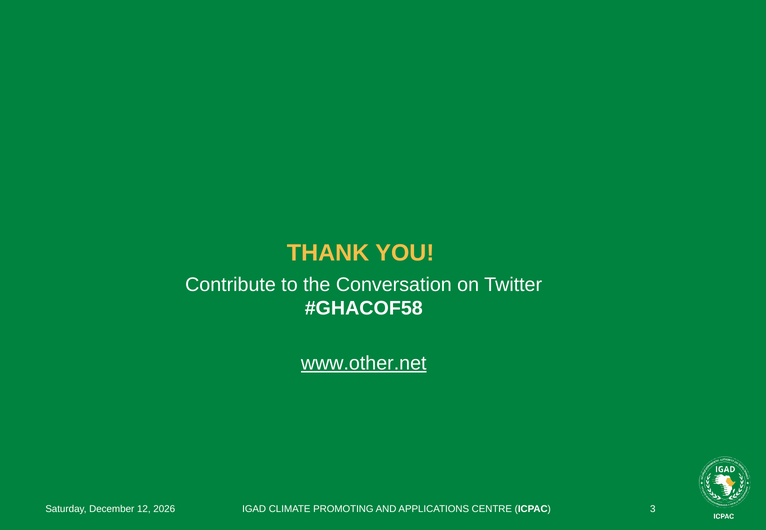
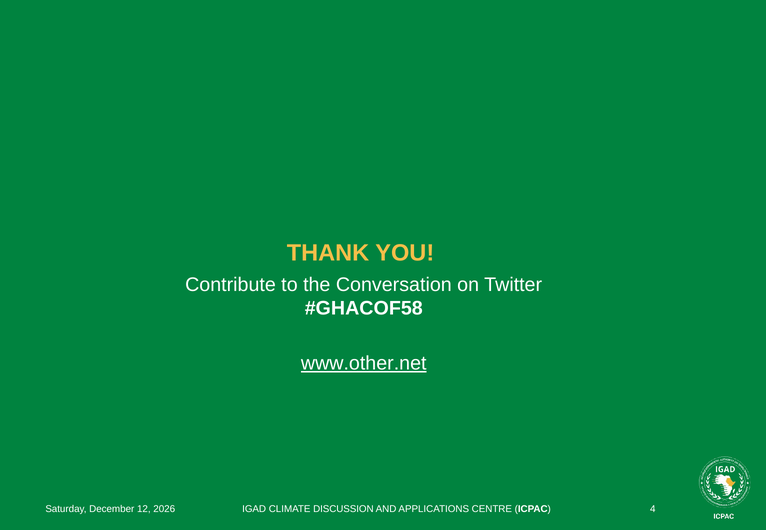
PROMOTING: PROMOTING -> DISCUSSION (343, 509)
3: 3 -> 4 (653, 509)
